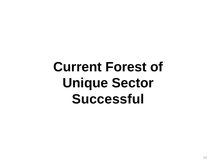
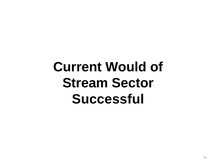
Forest: Forest -> Would (126, 67)
Unique: Unique -> Stream (85, 83)
